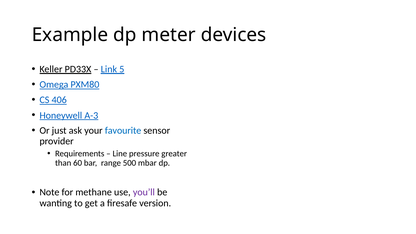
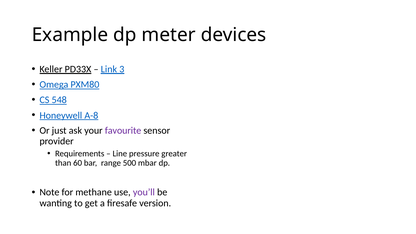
5: 5 -> 3 (122, 69)
406: 406 -> 548 (59, 100)
A-3: A-3 -> A-8 (91, 115)
favourite colour: blue -> purple (123, 131)
